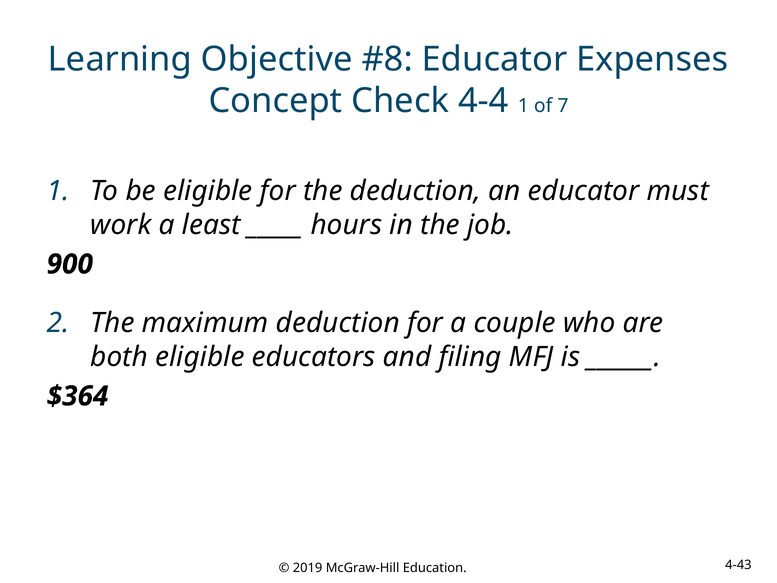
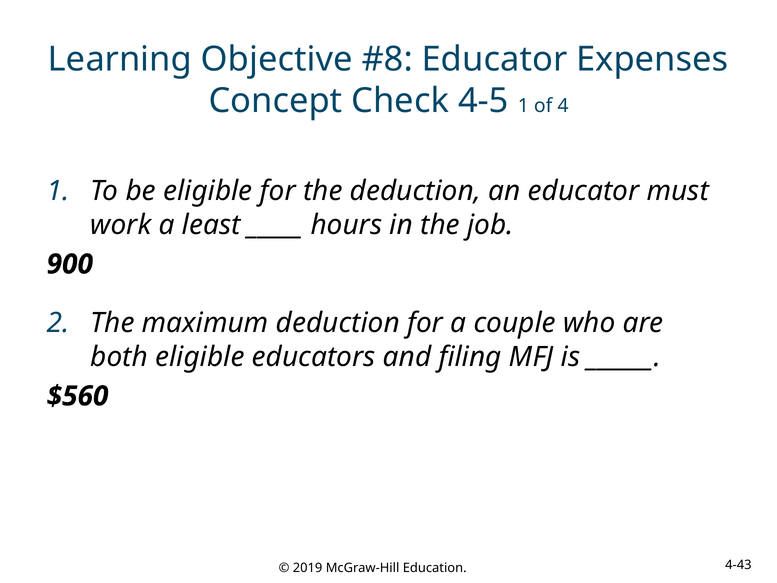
4-4: 4-4 -> 4-5 (483, 101)
7: 7 -> 4 (563, 106)
$364: $364 -> $560 (78, 396)
